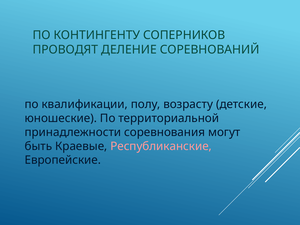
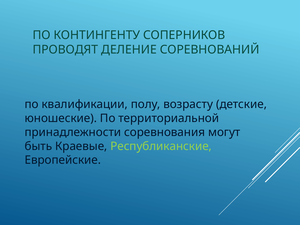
Республиканские colour: pink -> light green (161, 146)
